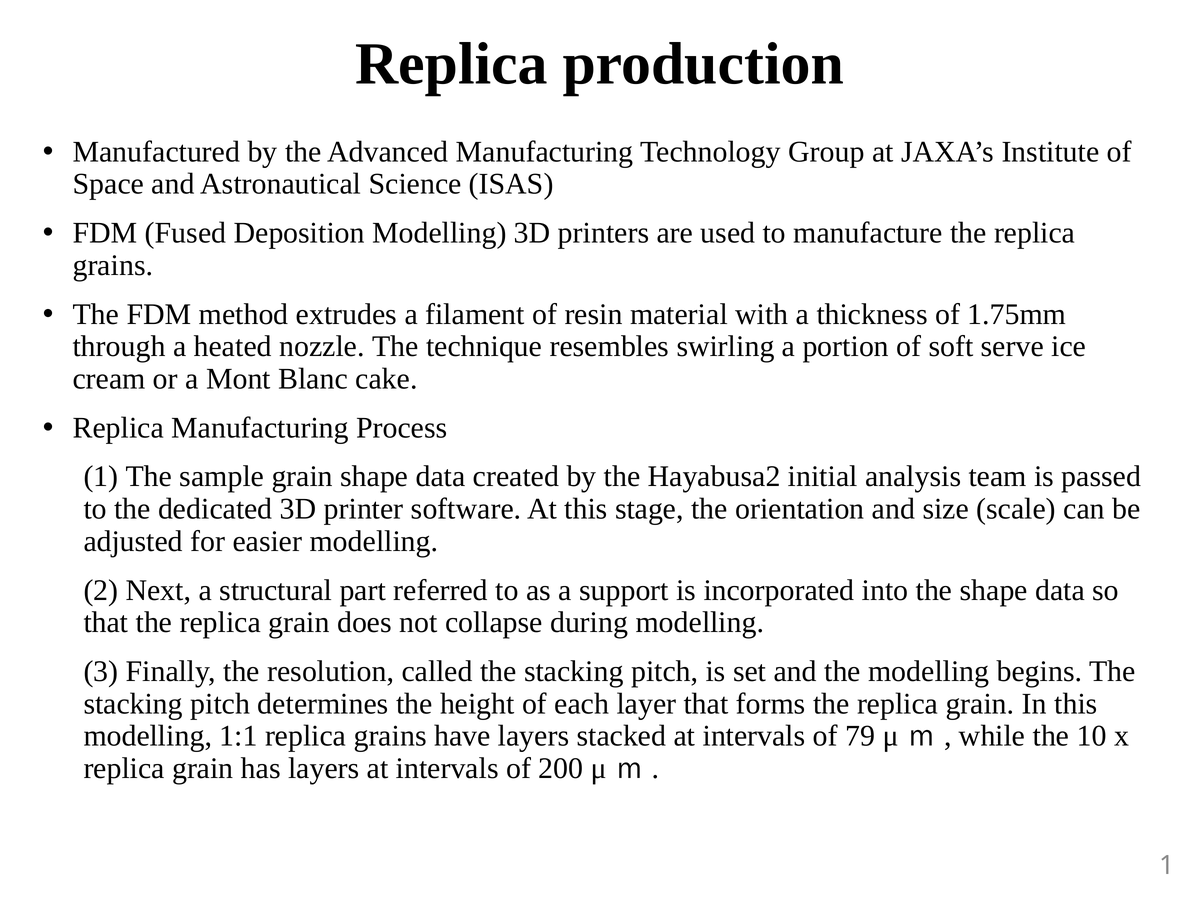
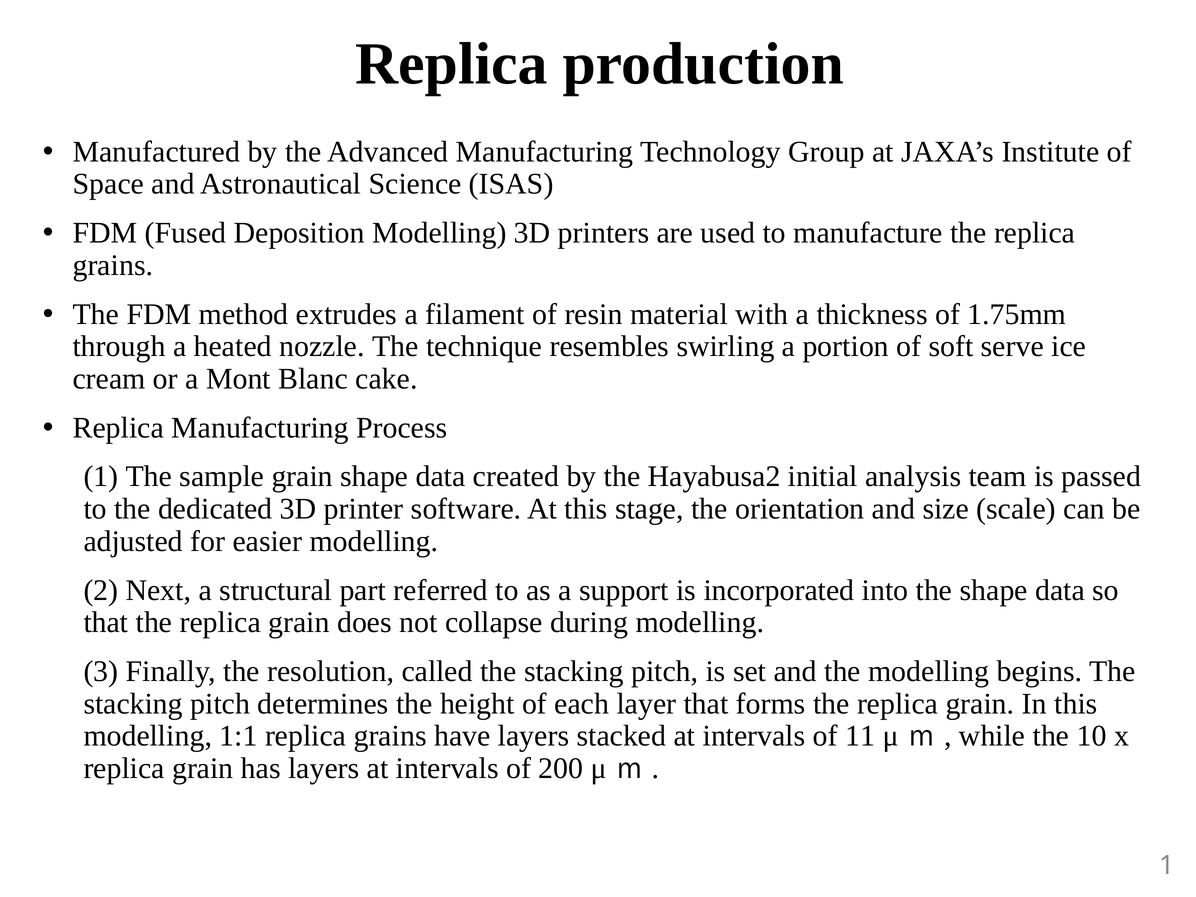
79: 79 -> 11 (860, 736)
